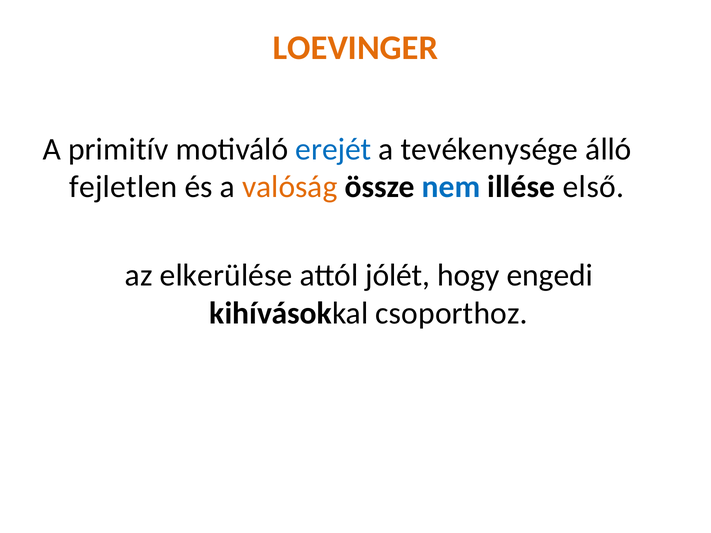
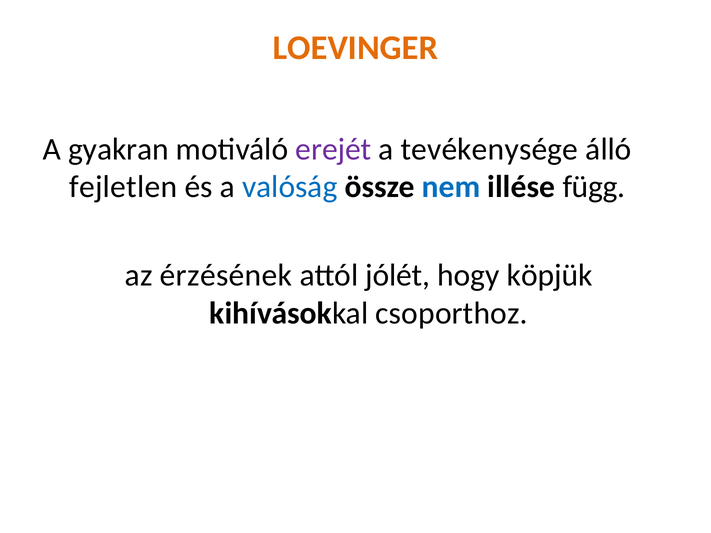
primitív: primitív -> gyakran (118, 149)
erejét colour: blue -> purple (333, 149)
valóság colour: orange -> blue (290, 187)
első: első -> függ (594, 187)
elkerülése: elkerülése -> érzésének (226, 276)
engedi: engedi -> köpjük (550, 276)
